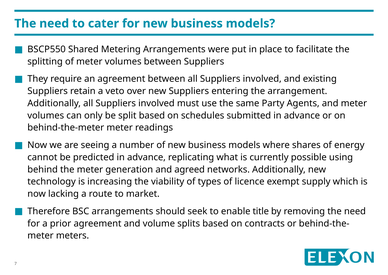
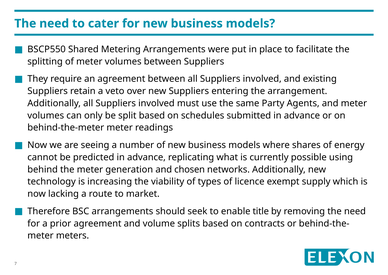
agreed: agreed -> chosen (190, 169)
